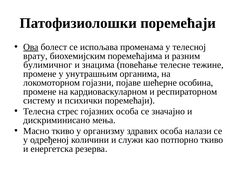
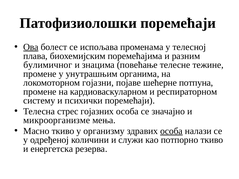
врату: врату -> плава (35, 56)
особина: особина -> потпуна (196, 83)
дискриминисано: дискриминисано -> микроорганизме (57, 120)
особа underline: none -> present (171, 131)
